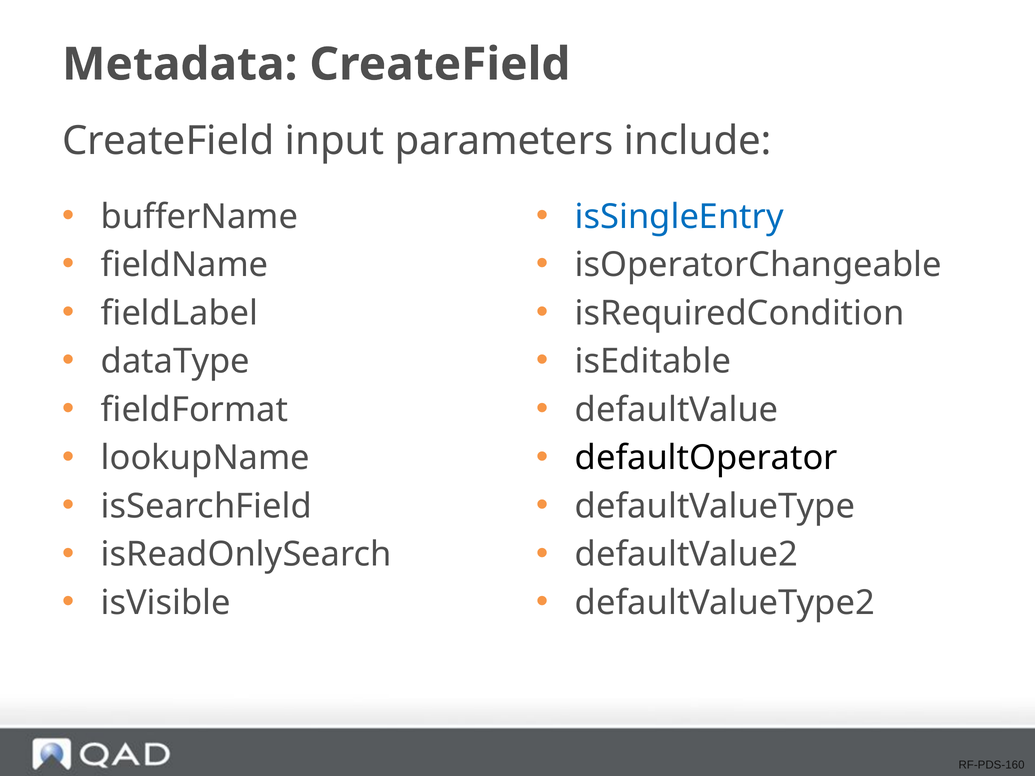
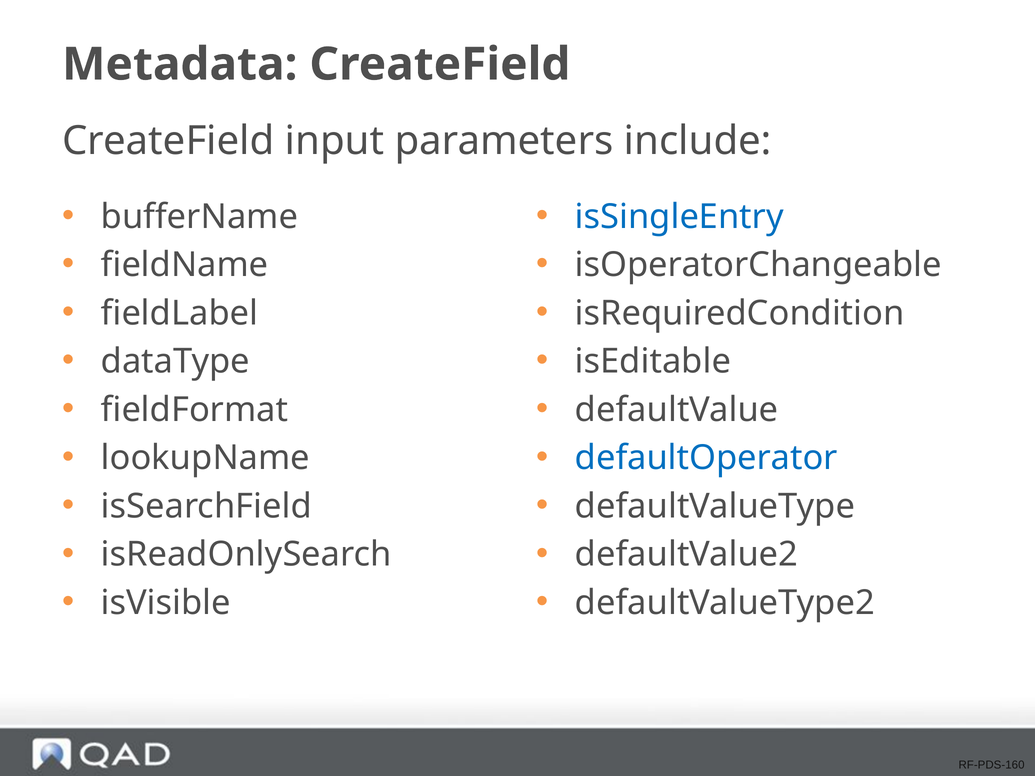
defaultOperator colour: black -> blue (706, 458)
